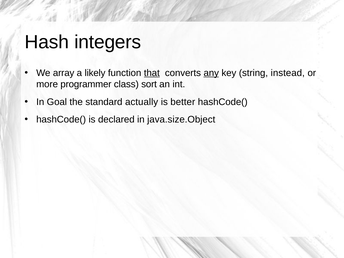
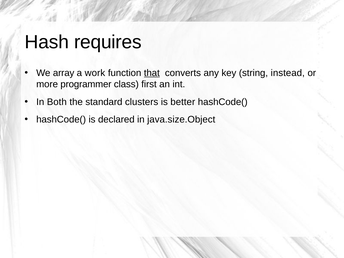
integers: integers -> requires (108, 42)
likely: likely -> work (95, 73)
any underline: present -> none (211, 73)
sort: sort -> first (149, 84)
Goal: Goal -> Both (57, 102)
actually: actually -> clusters (142, 102)
